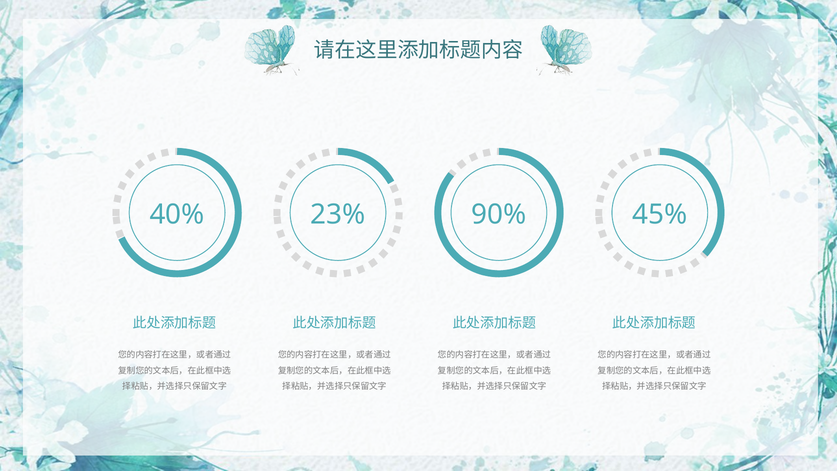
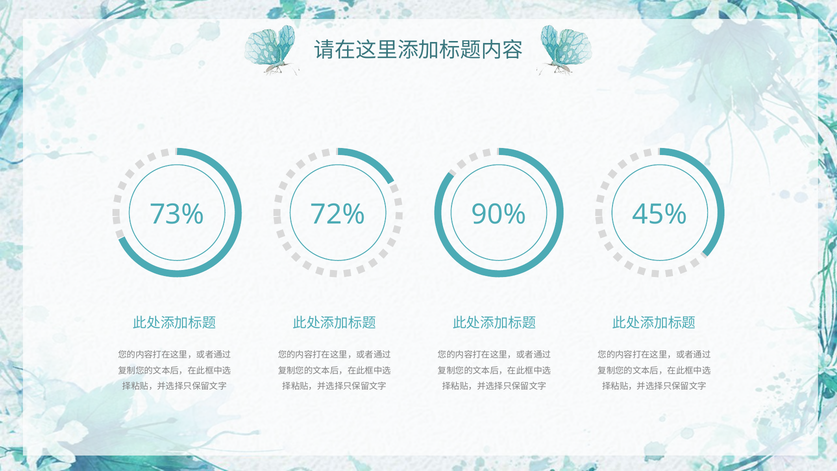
40%: 40% -> 73% (177, 214)
23%: 23% -> 72% (338, 214)
